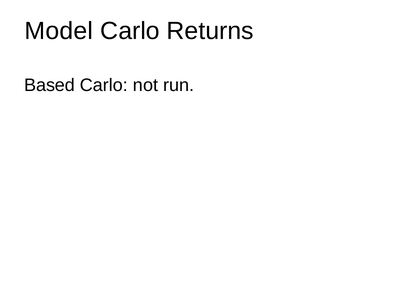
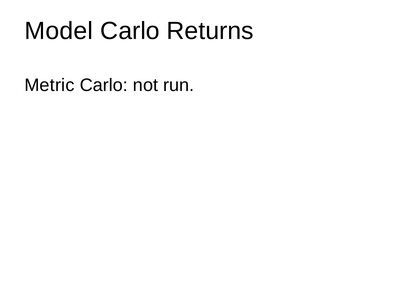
Based: Based -> Metric (49, 85)
